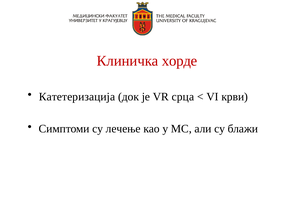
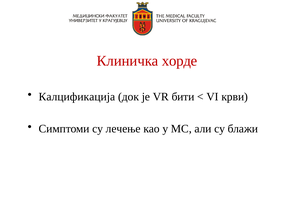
Катетеризација: Катетеризација -> Калцификација (77, 96)
срца: срца -> бити (183, 96)
